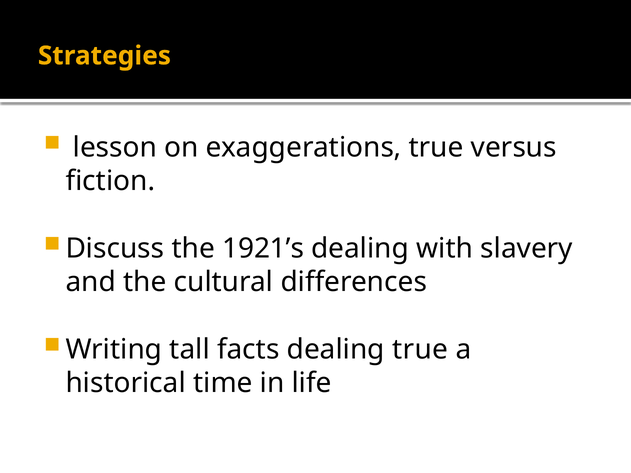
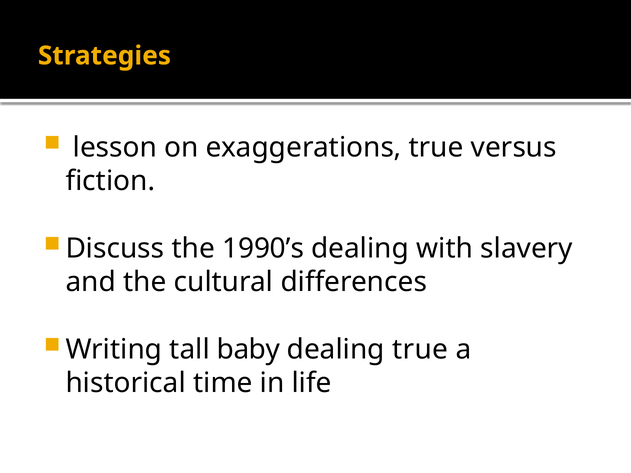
1921’s: 1921’s -> 1990’s (263, 249)
facts: facts -> baby (248, 350)
